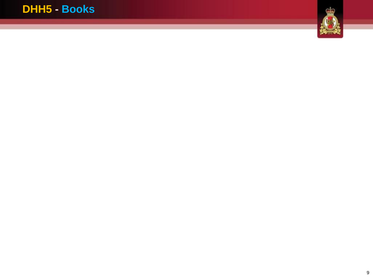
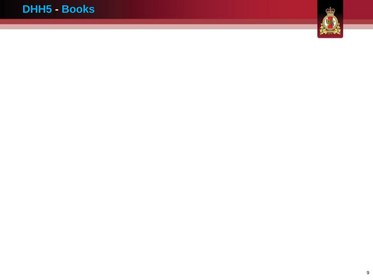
DHH5 colour: yellow -> light blue (37, 9)
